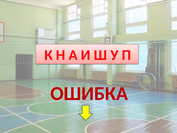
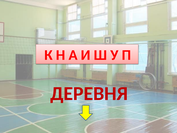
ОШИБКА: ОШИБКА -> ДЕРЕВНЯ (89, 93)
